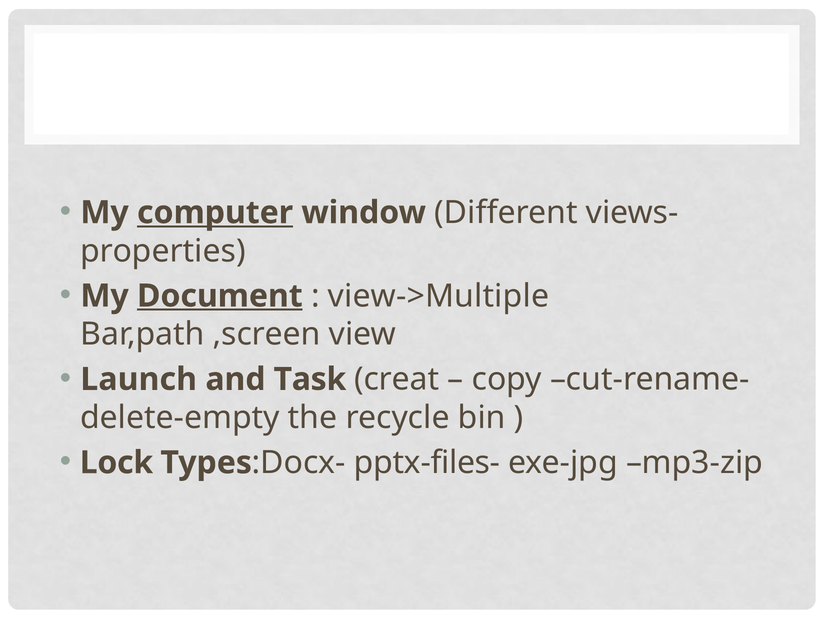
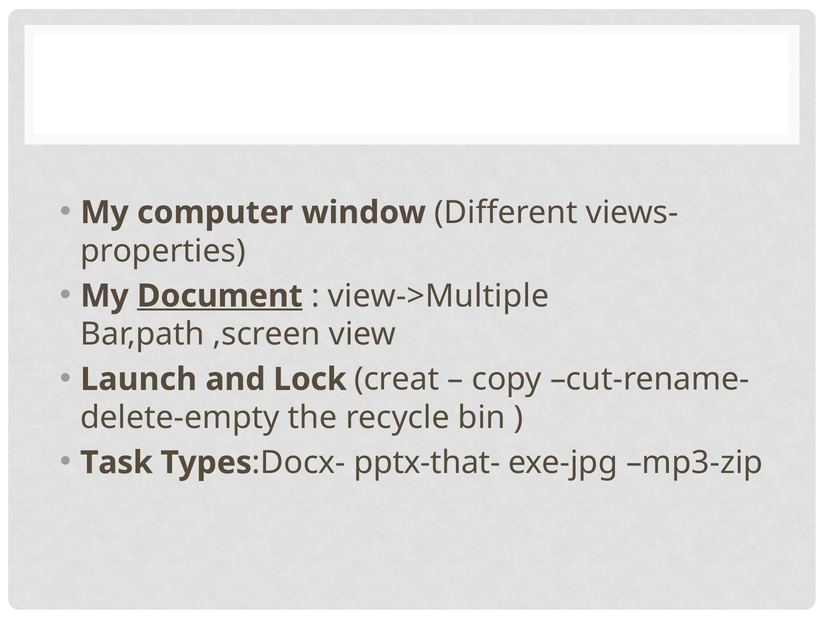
computer underline: present -> none (215, 213)
Task: Task -> Lock (310, 379)
Lock: Lock -> Task (116, 463)
pptx-files-: pptx-files- -> pptx-that- (427, 463)
